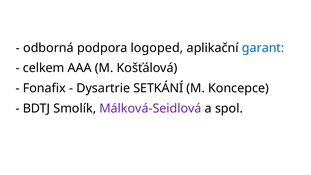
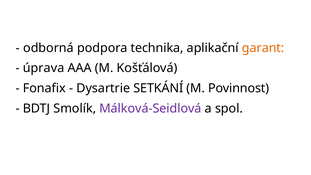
logoped: logoped -> technika (157, 48)
garant colour: blue -> orange (263, 48)
celkem: celkem -> úprava (44, 68)
Koncepce: Koncepce -> Povinnost (239, 88)
